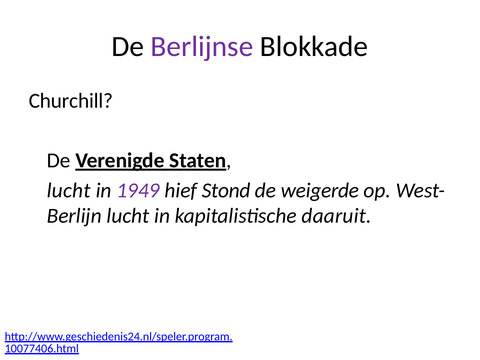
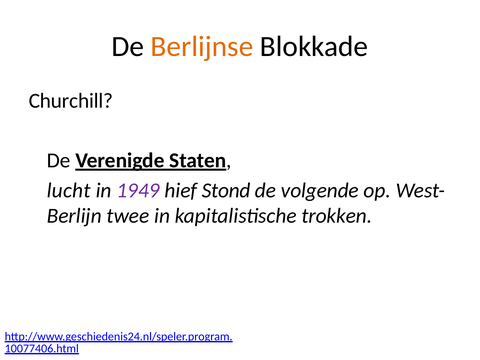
Berlijnse colour: purple -> orange (202, 46)
weigerde: weigerde -> volgende (320, 190)
lucht: lucht -> twee (128, 216)
daaruit: daaruit -> trokken (337, 216)
